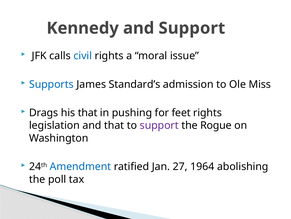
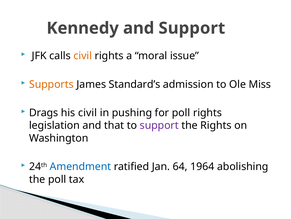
civil colour: blue -> orange (83, 56)
Supports colour: blue -> orange (51, 84)
his that: that -> civil (88, 112)
for feet: feet -> poll (181, 112)
the Rogue: Rogue -> Rights (216, 125)
27: 27 -> 64 (180, 166)
